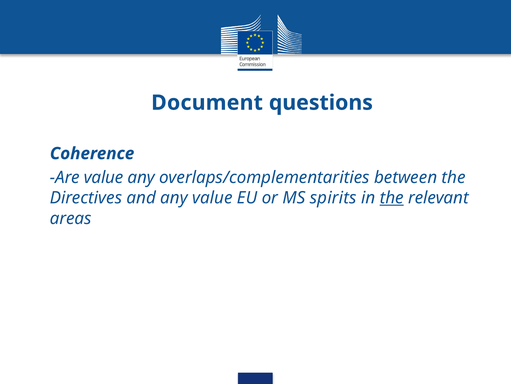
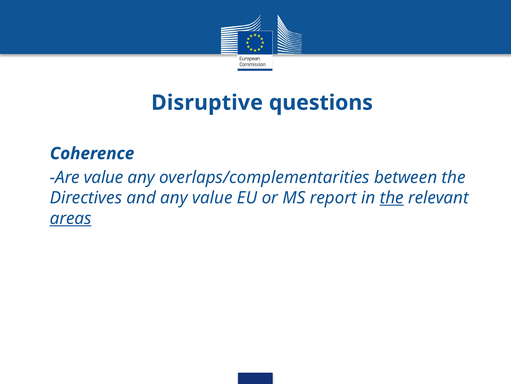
Document: Document -> Disruptive (207, 103)
spirits: spirits -> report (333, 198)
areas underline: none -> present (71, 218)
